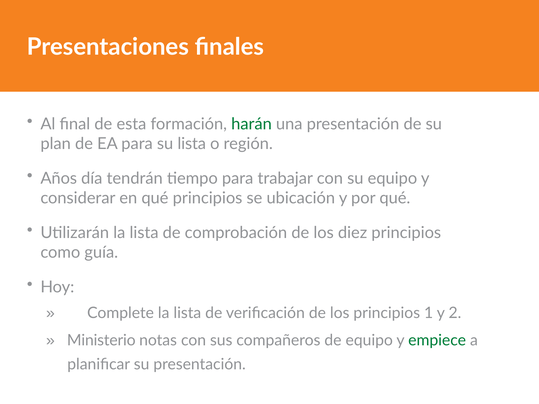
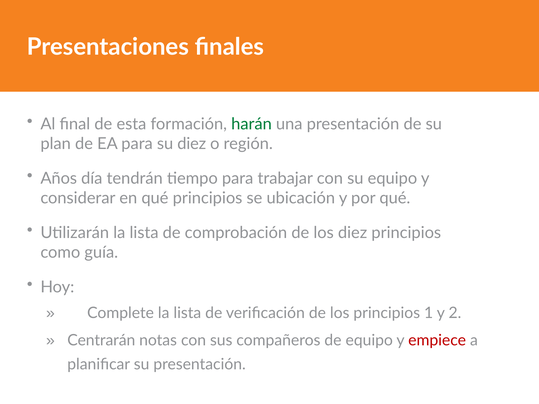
su lista: lista -> diez (192, 144)
Ministerio: Ministerio -> Centrarán (101, 340)
empiece colour: green -> red (437, 340)
